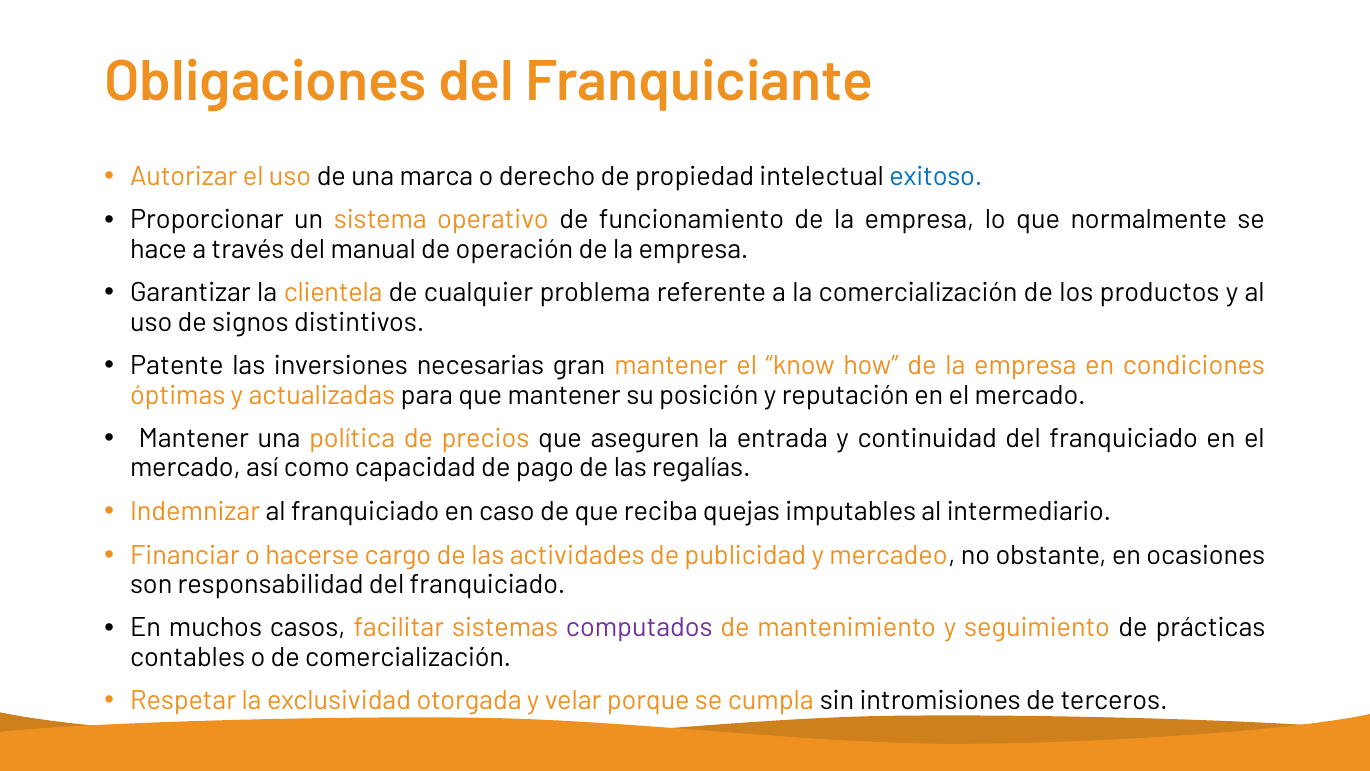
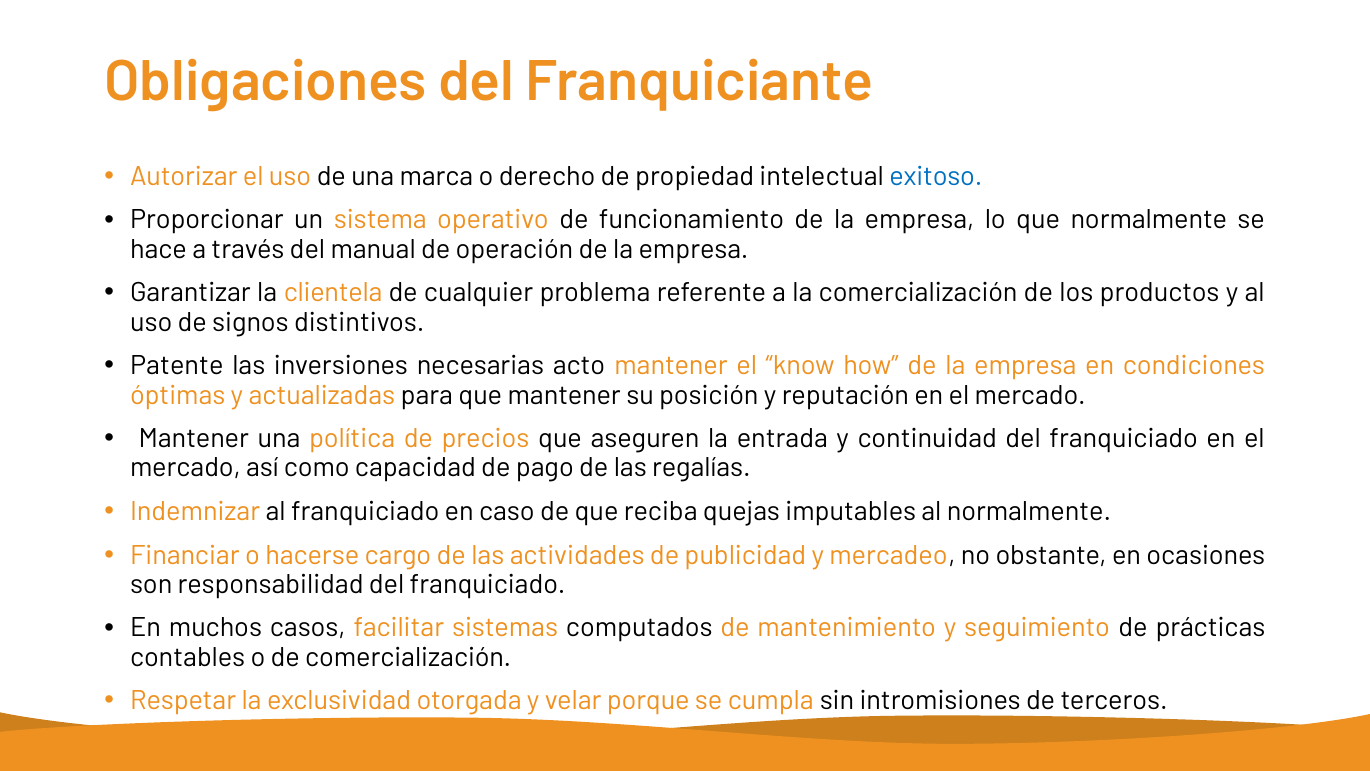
gran: gran -> acto (579, 366)
al intermediario: intermediario -> normalmente (1029, 511)
computados colour: purple -> black (639, 628)
